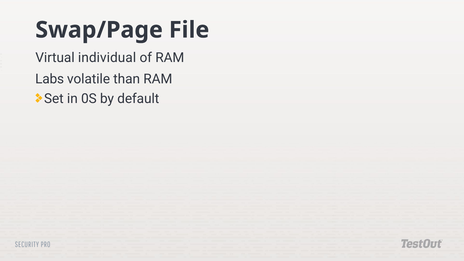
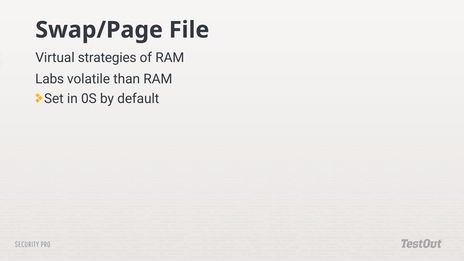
individual: individual -> strategies (107, 58)
